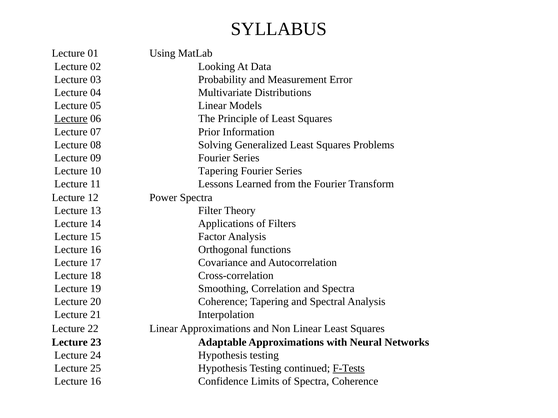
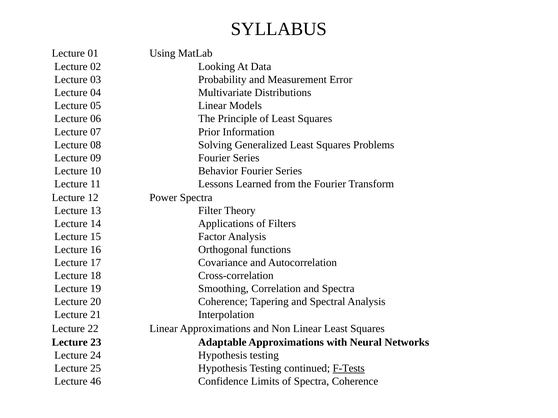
Lecture underline: present -> none (71, 119)
10 Tapering: Tapering -> Behavior (218, 171)
16: 16 -> 46 (96, 382)
